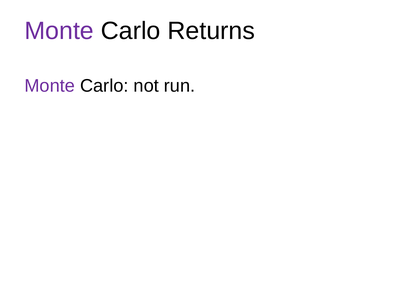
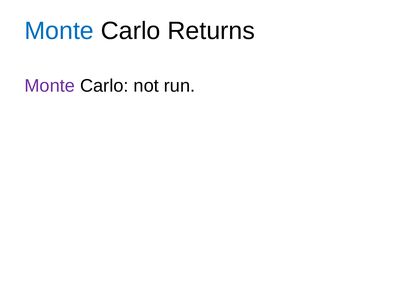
Monte colour: purple -> blue (59, 31)
